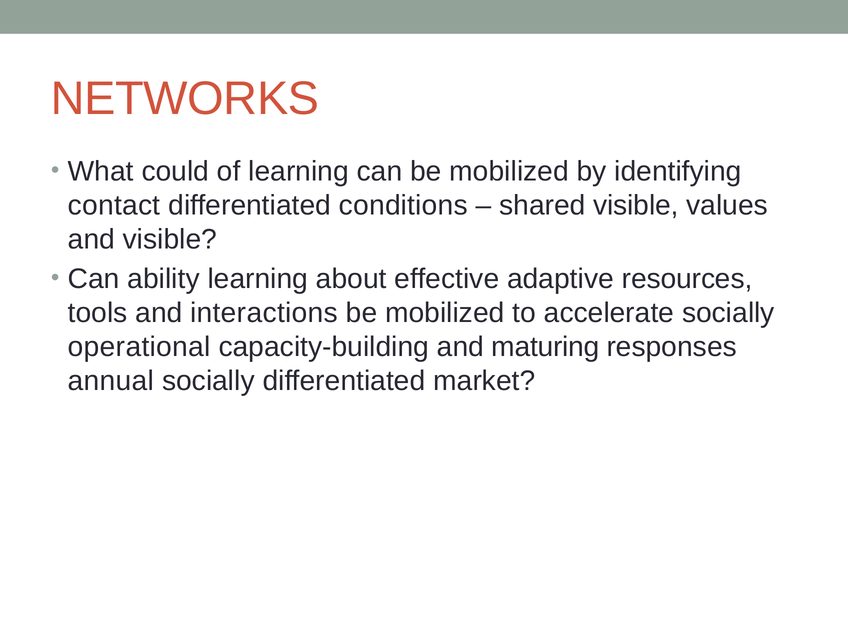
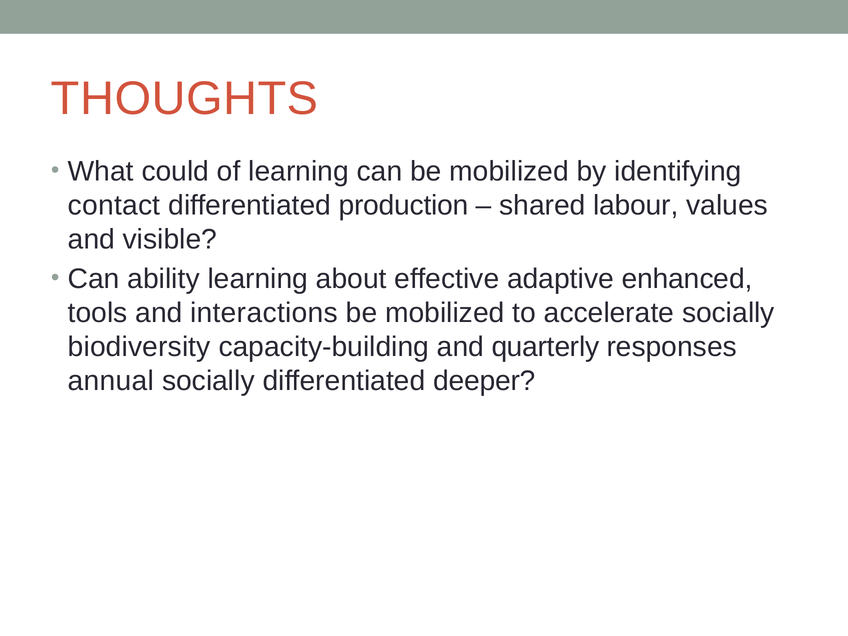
NETWORKS: NETWORKS -> THOUGHTS (185, 99)
conditions: conditions -> production (404, 206)
shared visible: visible -> labour (636, 206)
resources: resources -> enhanced (687, 279)
operational: operational -> biodiversity (139, 347)
maturing: maturing -> quarterly (545, 347)
market: market -> deeper (484, 381)
